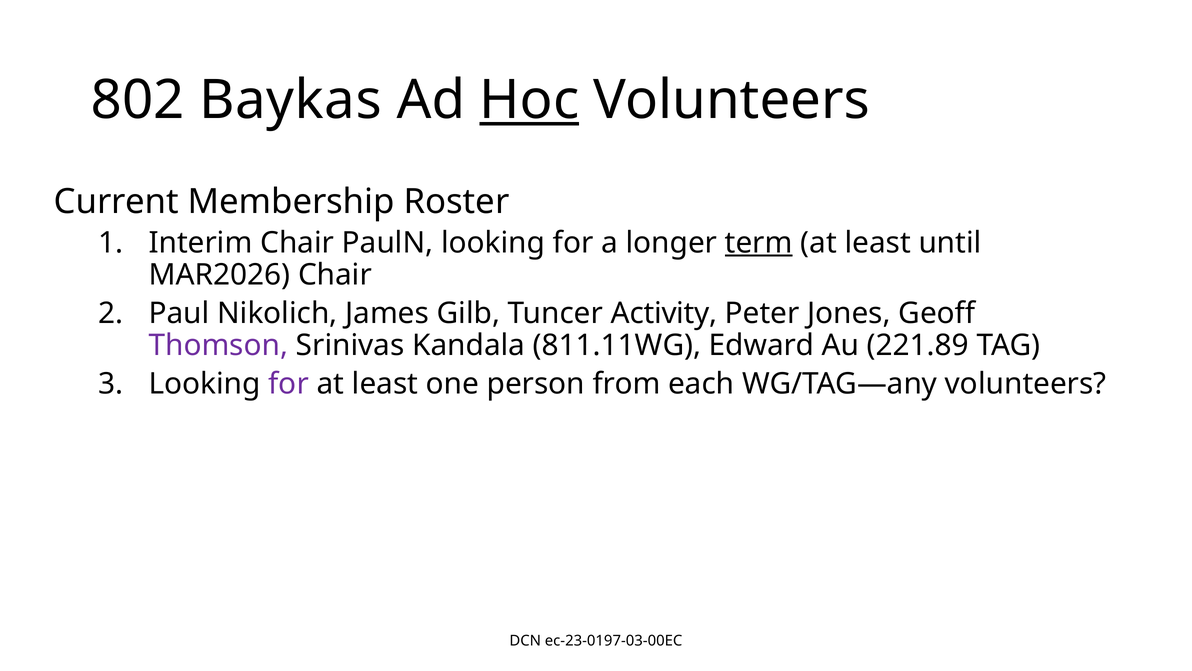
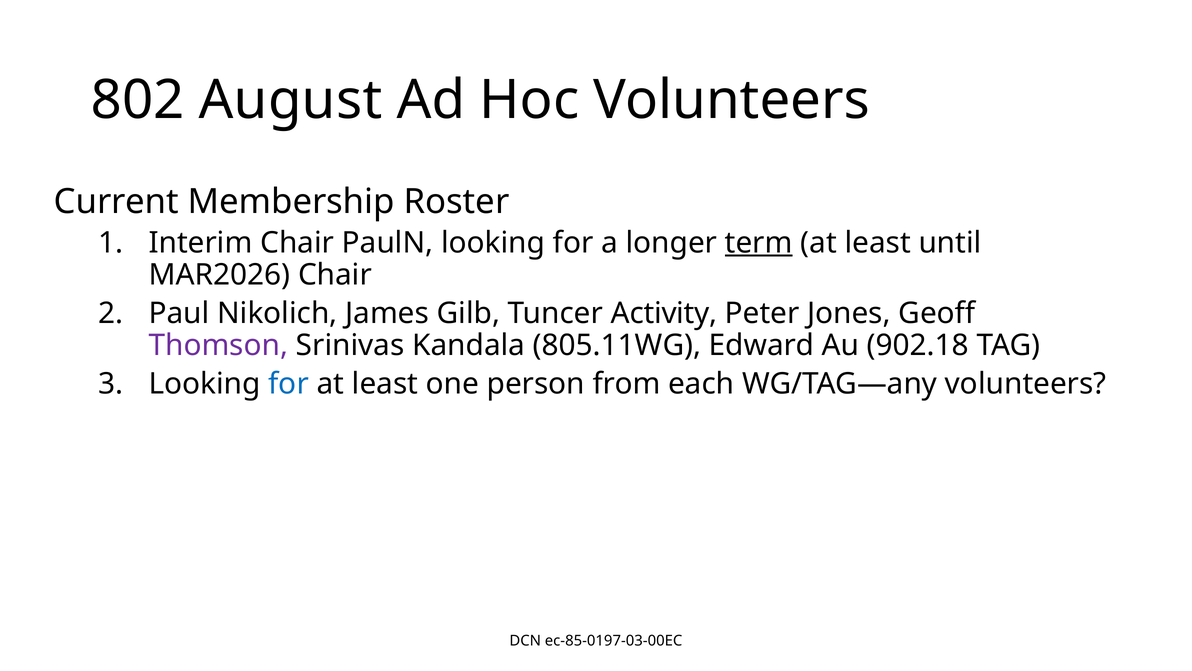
Baykas: Baykas -> August (291, 100)
Hoc underline: present -> none (529, 100)
811.11WG: 811.11WG -> 805.11WG (617, 345)
221.89: 221.89 -> 902.18 (918, 345)
for colour: purple -> blue (289, 384)
ec-23-0197-03-00EC: ec-23-0197-03-00EC -> ec-85-0197-03-00EC (614, 640)
